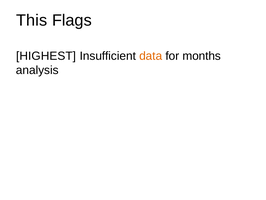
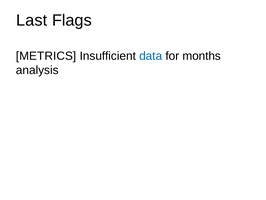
This: This -> Last (32, 20)
HIGHEST: HIGHEST -> METRICS (46, 56)
data colour: orange -> blue (151, 56)
